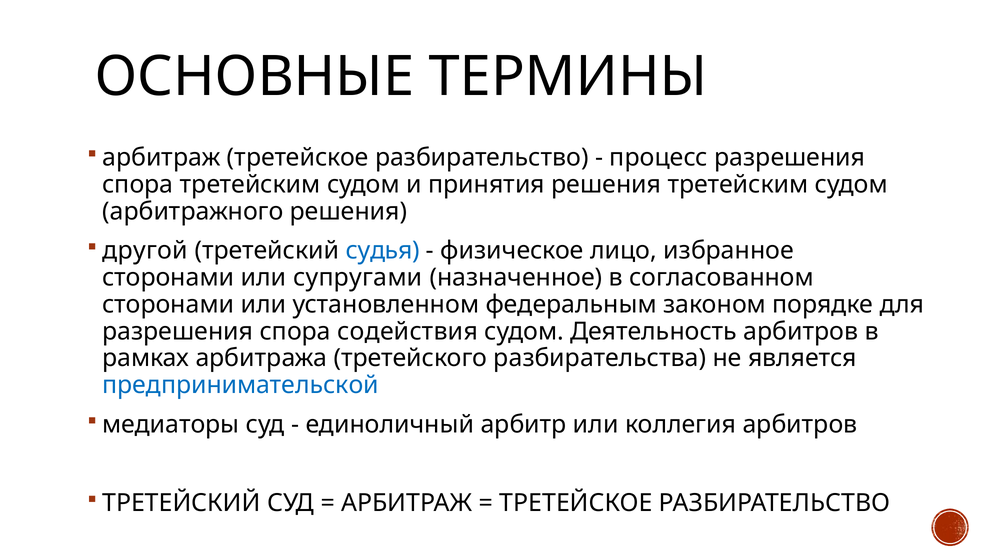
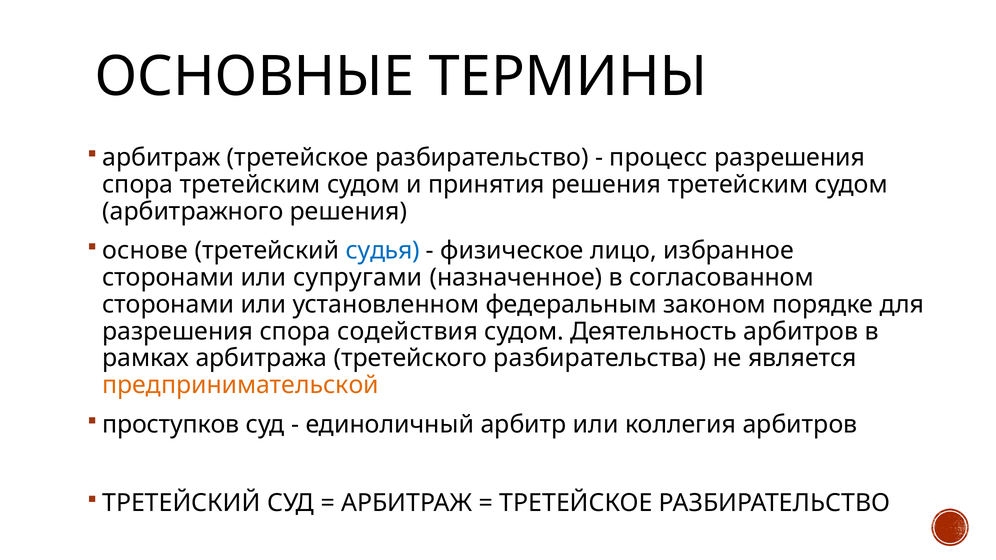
другой: другой -> основе (145, 251)
предпринимательской colour: blue -> orange (240, 385)
медиаторы: медиаторы -> проступков (171, 425)
